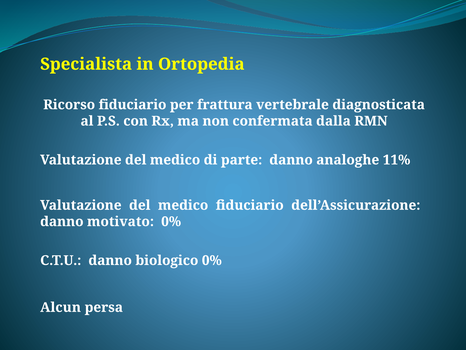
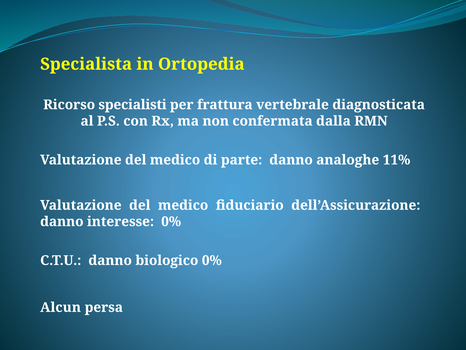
Ricorso fiduciario: fiduciario -> specialisti (133, 105)
motivato: motivato -> interesse (121, 221)
